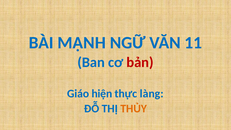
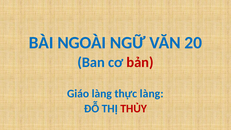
MẠNH: MẠNH -> NGOÀI (82, 43)
11: 11 -> 20 (193, 43)
Giáo hiện: hiện -> làng (102, 94)
THỦY colour: orange -> red (134, 109)
